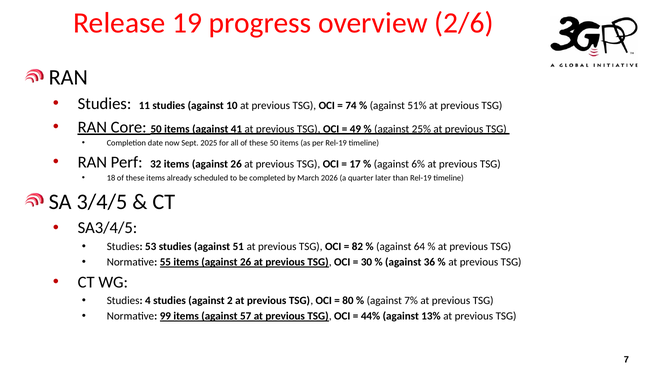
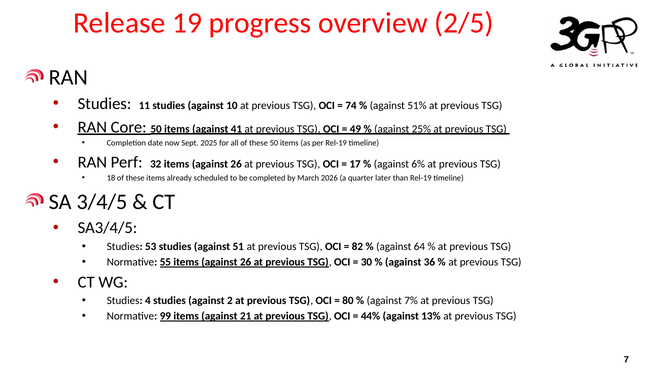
2/6: 2/6 -> 2/5 (464, 23)
57: 57 -> 21 (246, 316)
